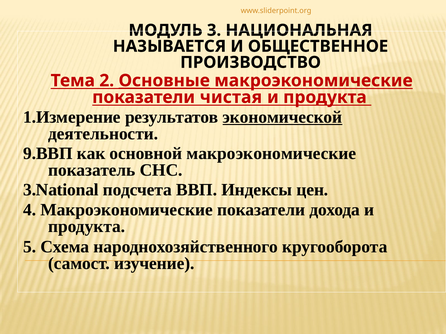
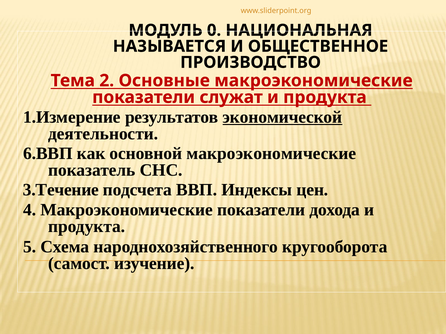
3: 3 -> 0 (214, 30)
Основные underline: present -> none (164, 81)
чистая: чистая -> служат (231, 97)
9.ВВП: 9.ВВП -> 6.ВВП (48, 154)
3.National: 3.National -> 3.Течение (61, 190)
